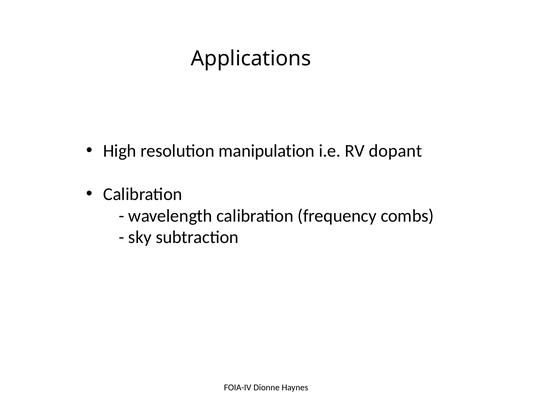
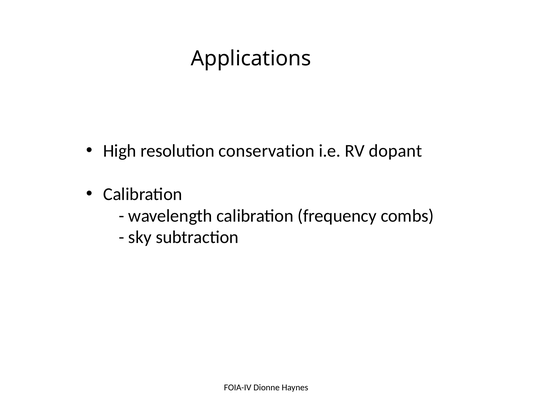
manipulation: manipulation -> conservation (267, 151)
